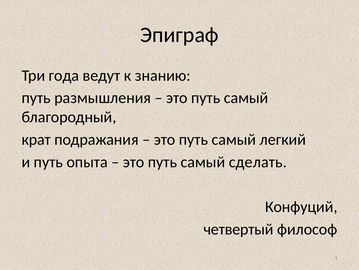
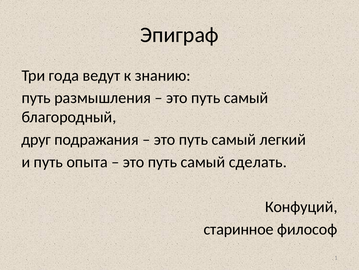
крат: крат -> друг (36, 139)
четвертый: четвертый -> старинное (239, 229)
